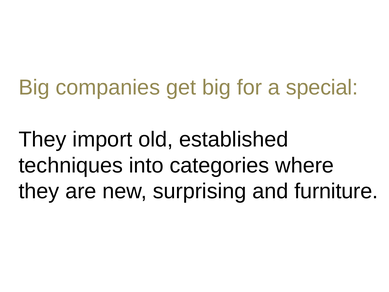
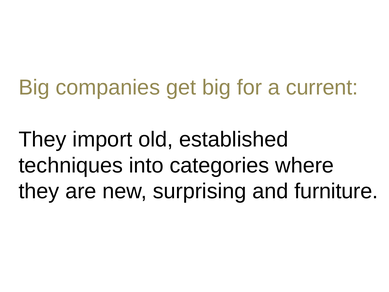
special: special -> current (322, 87)
